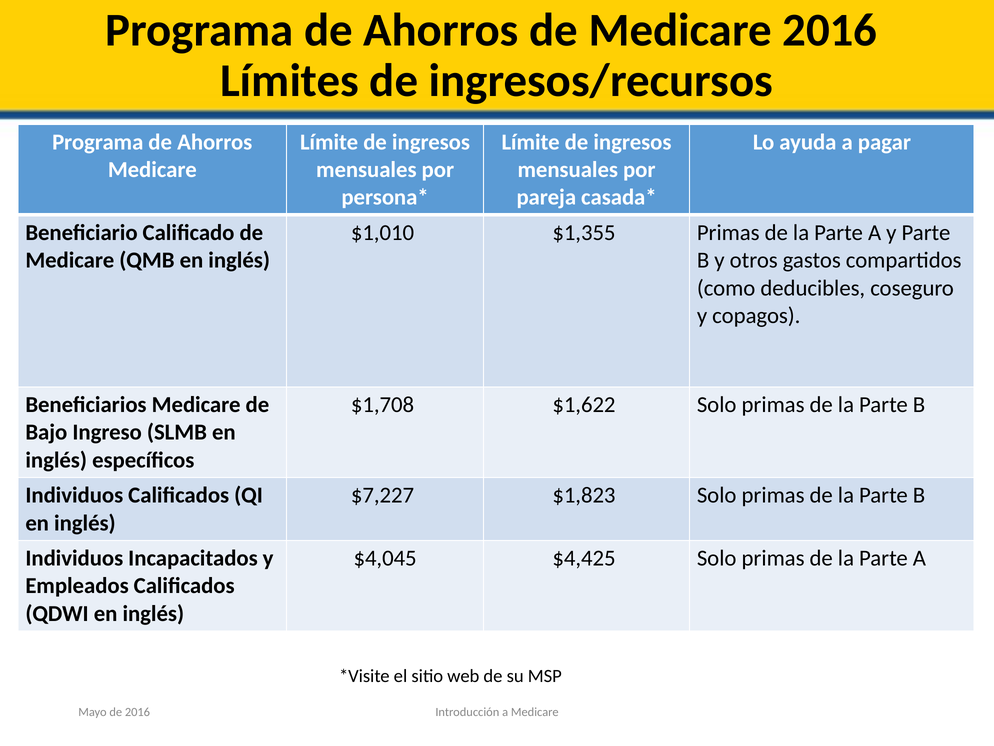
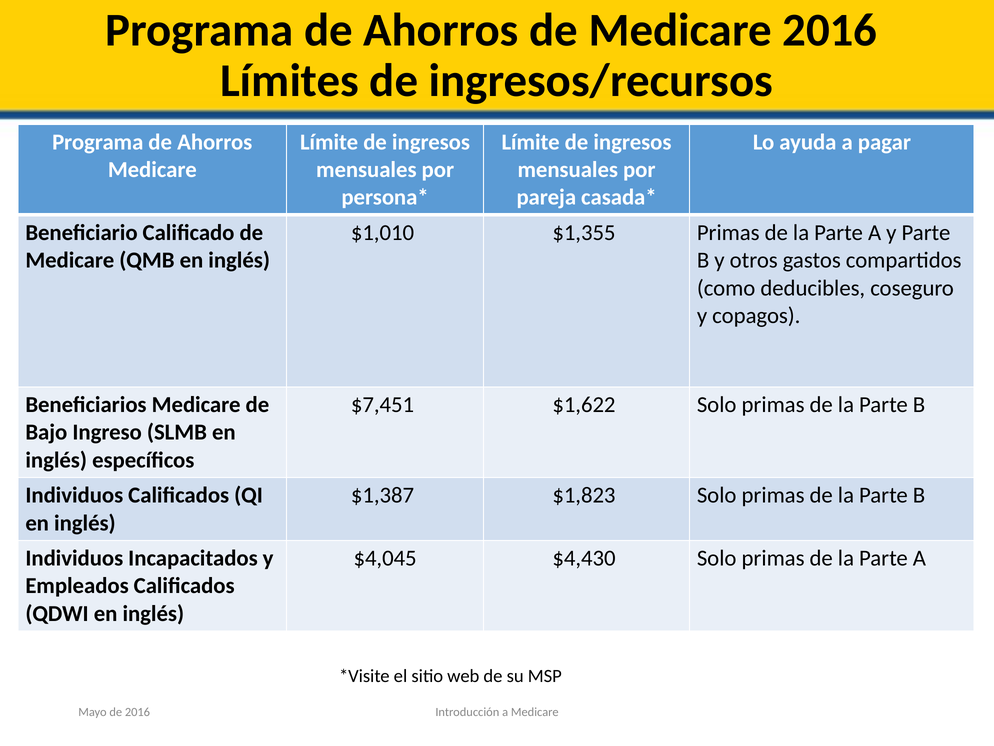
$1,708: $1,708 -> $7,451 (383, 404)
$7,227: $7,227 -> $1,387 (383, 495)
$4,425: $4,425 -> $4,430 (584, 558)
